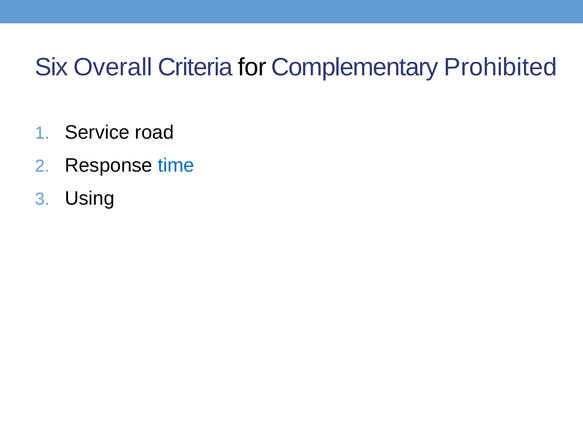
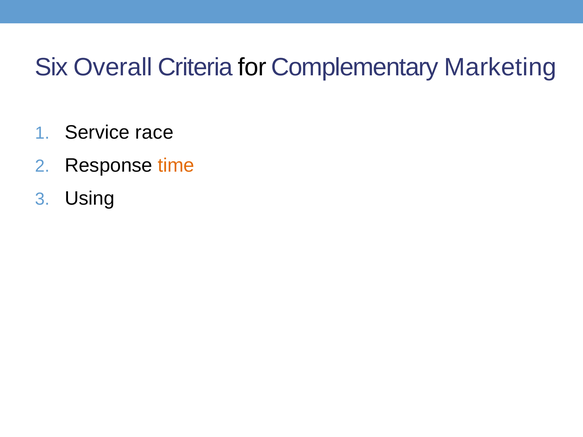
Prohibited: Prohibited -> Marketing (500, 67)
road: road -> race (154, 133)
time colour: blue -> orange (176, 166)
